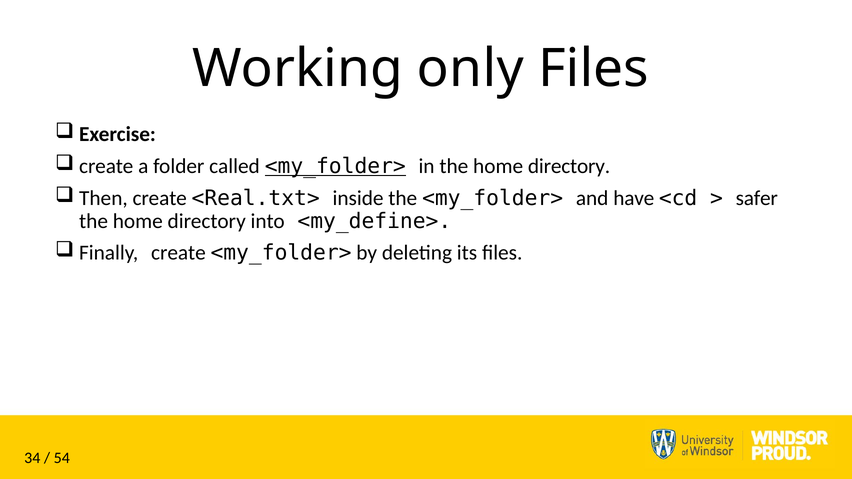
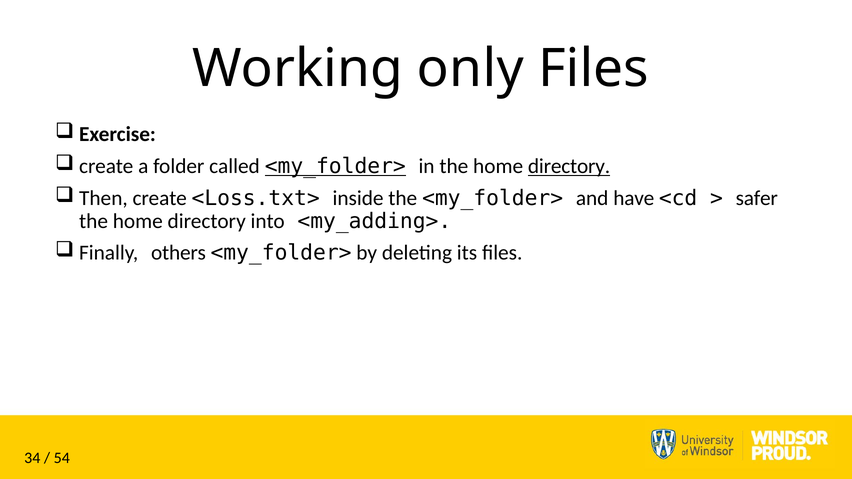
directory underline: none -> present (569, 166)
<Real.txt>: <Real.txt> -> <Loss.txt> (256, 198)
<my_define>: <my_define> -> <my_adding> (374, 221)
Finally create: create -> others (179, 253)
